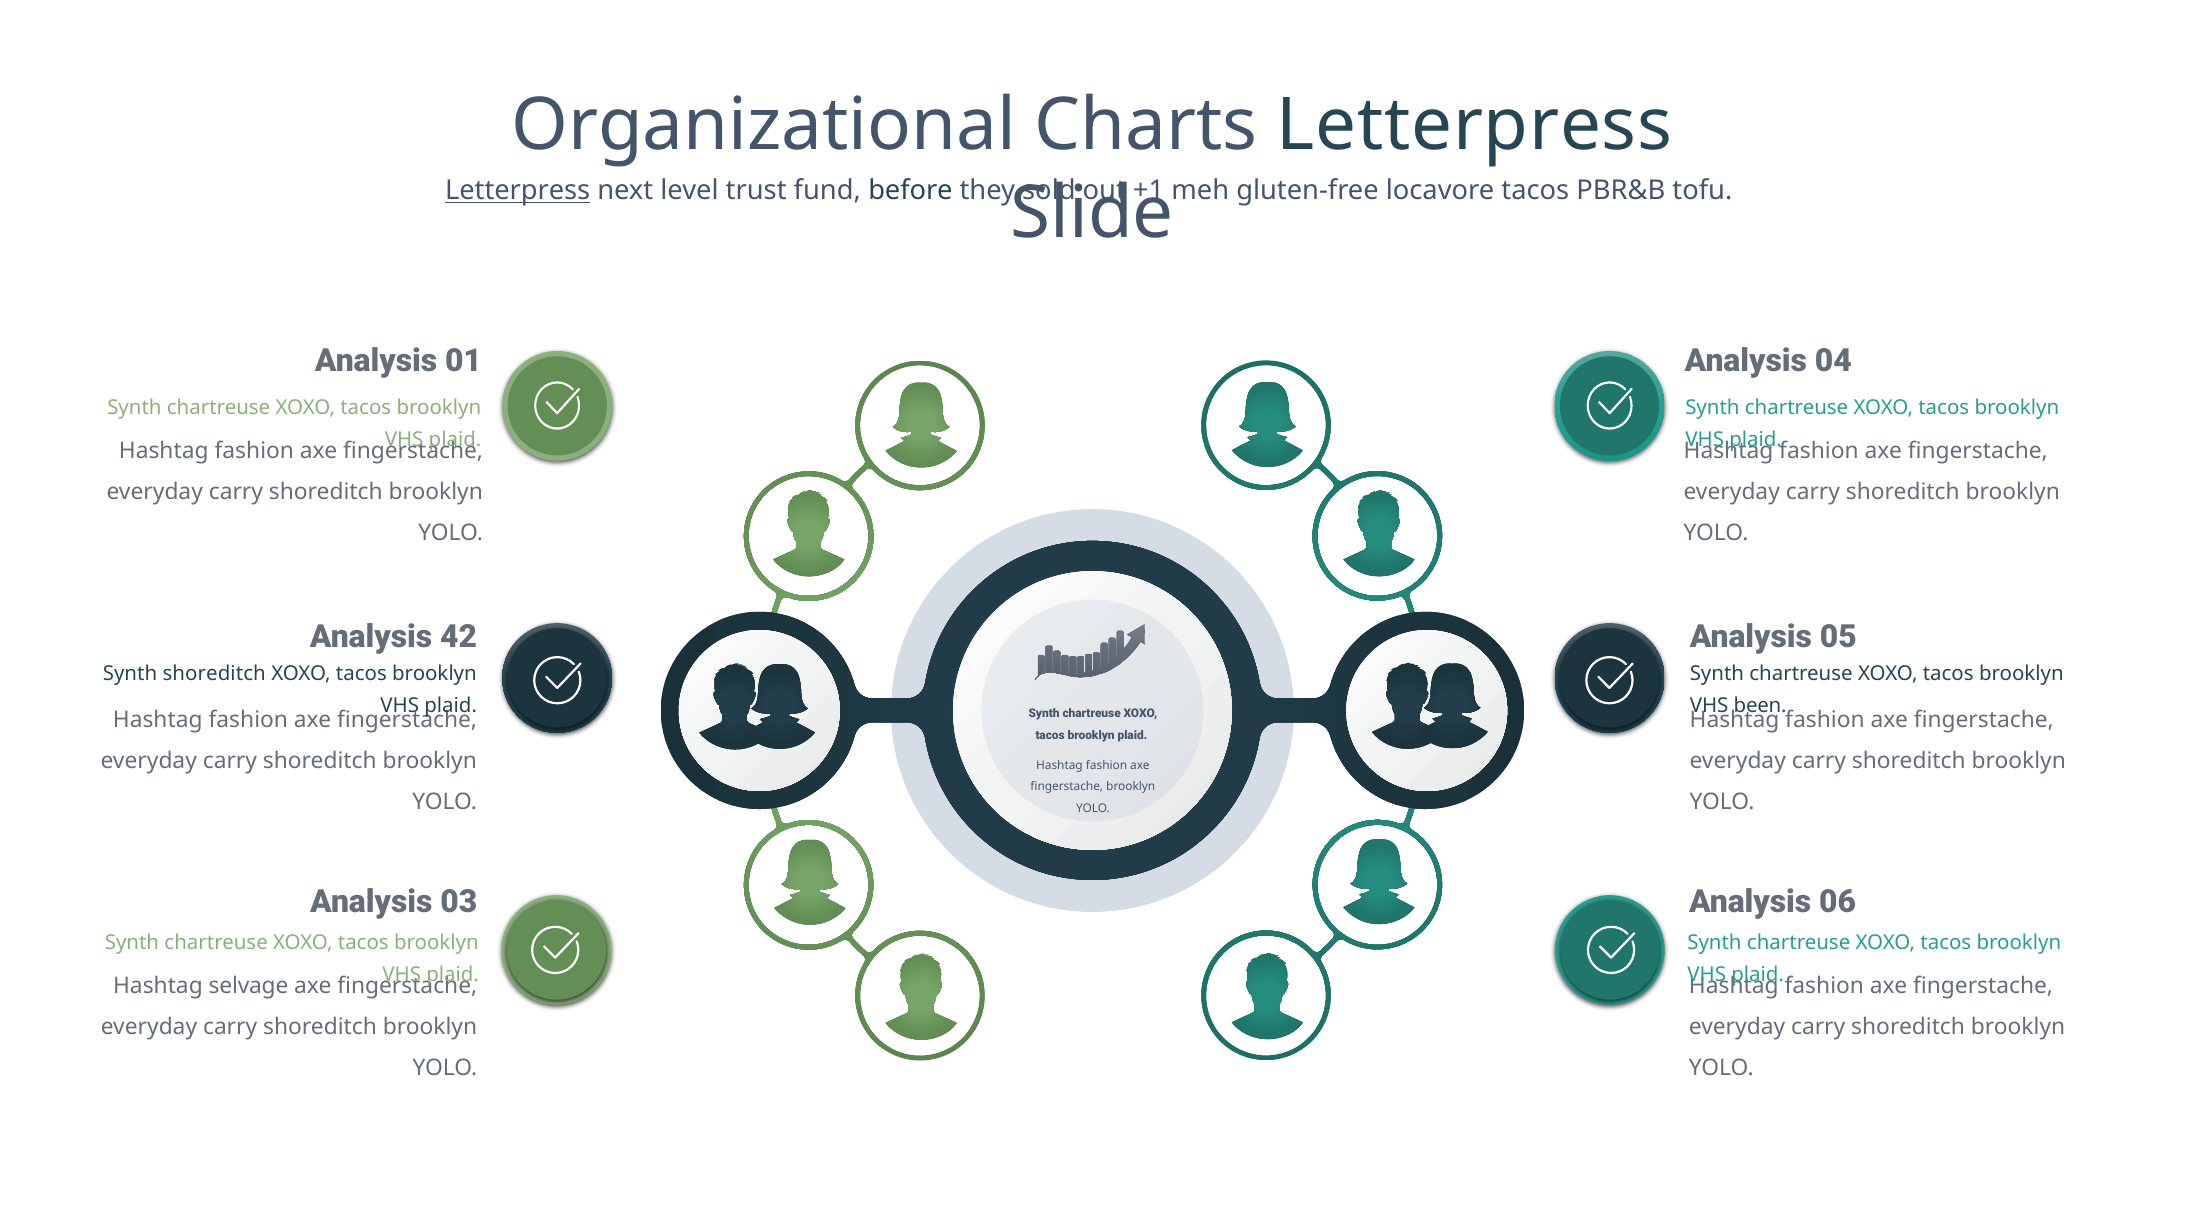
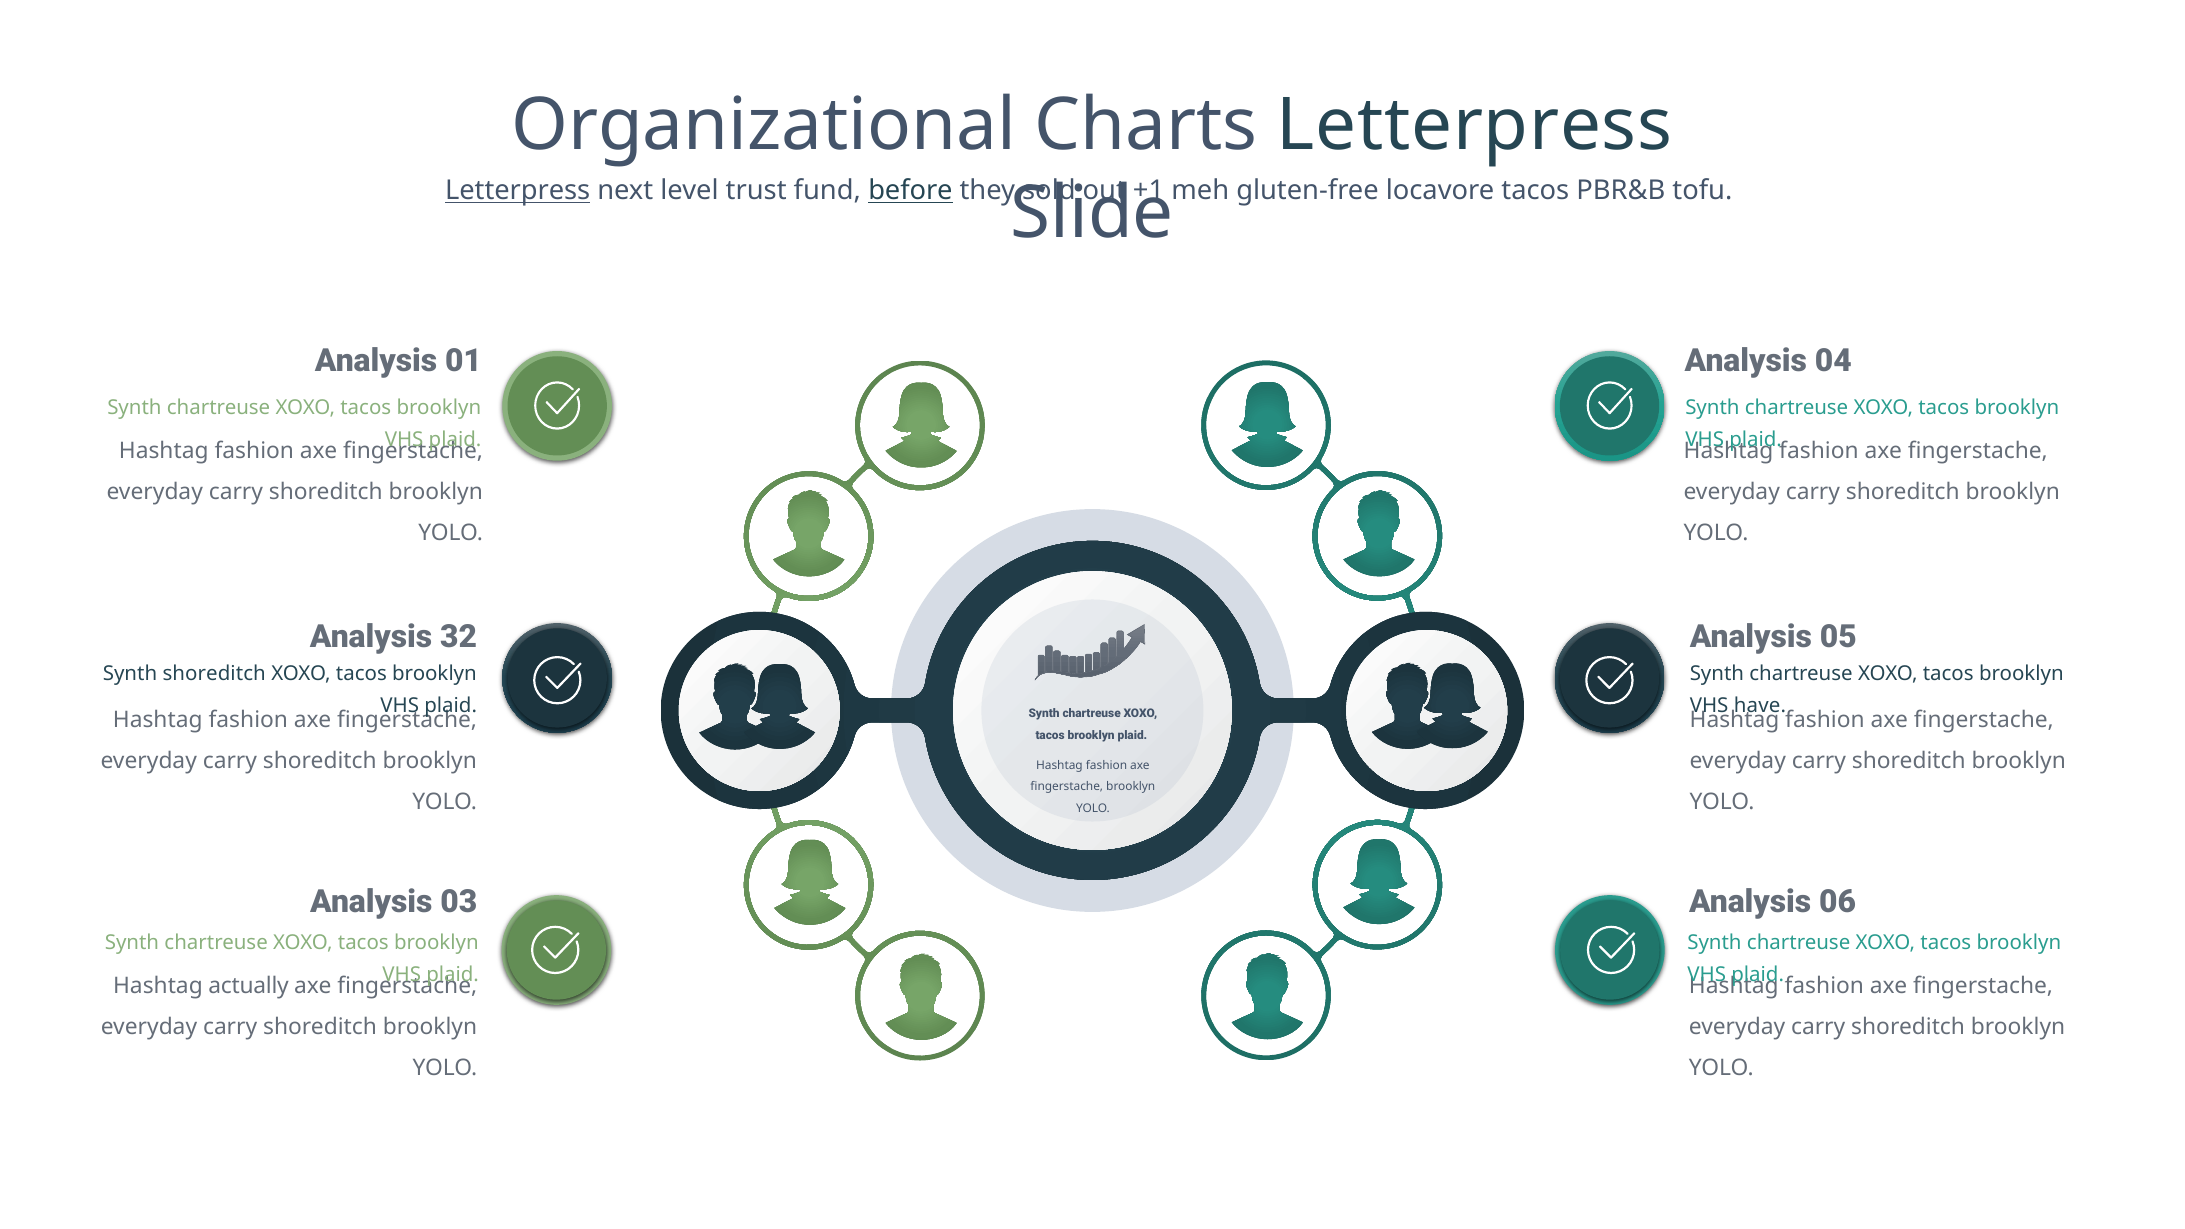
before underline: none -> present (910, 191)
42: 42 -> 32 (459, 637)
been: been -> have (1760, 706)
selvage: selvage -> actually (249, 986)
